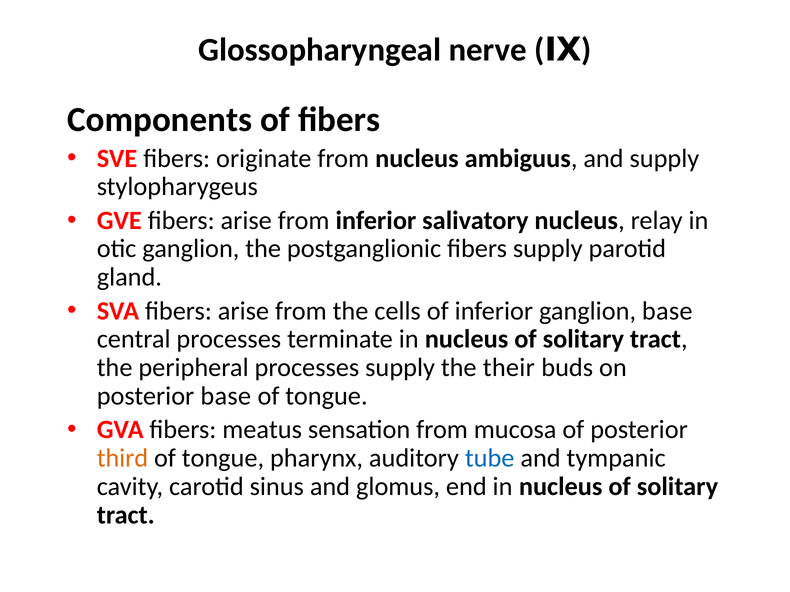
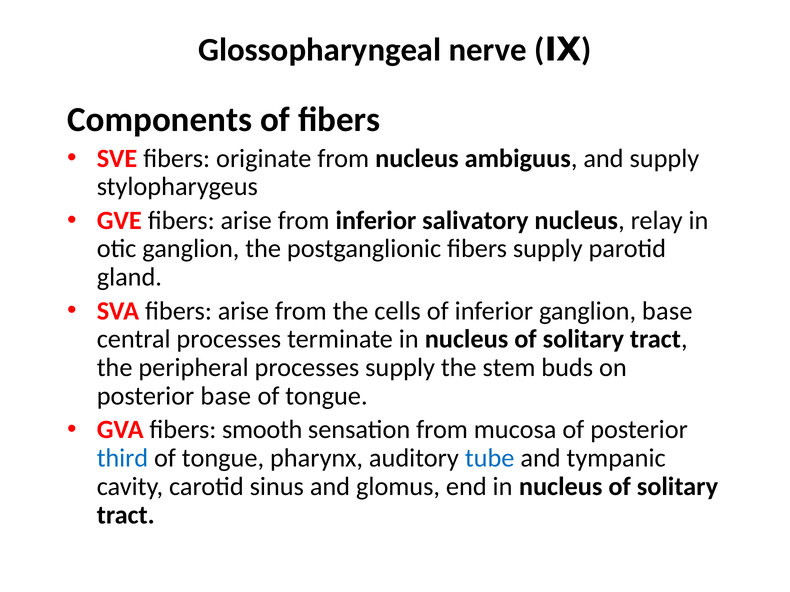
their: their -> stem (509, 368)
meatus: meatus -> smooth (262, 430)
third colour: orange -> blue (122, 458)
